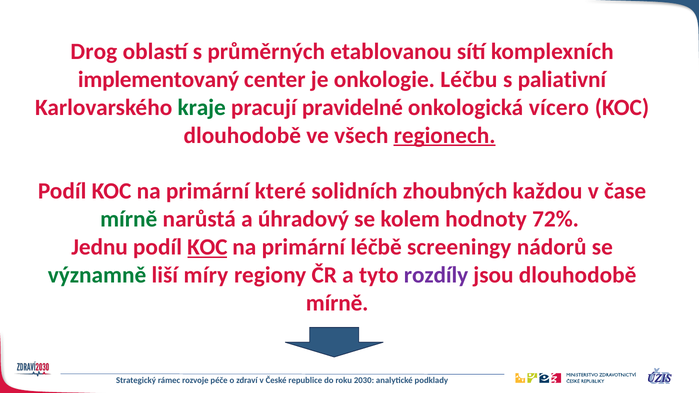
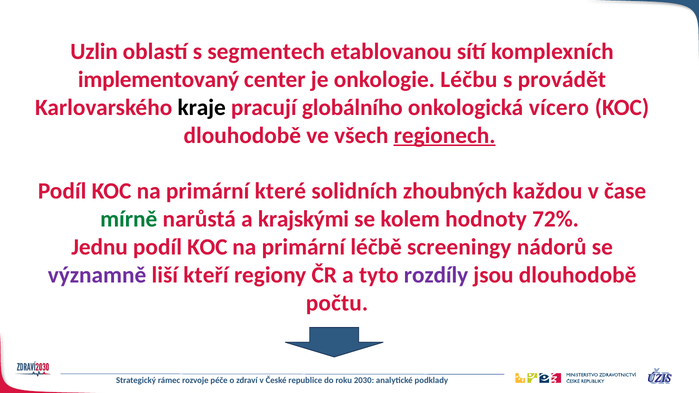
Drog: Drog -> Uzlin (94, 52)
průměrných: průměrných -> segmentech (266, 52)
paliativní: paliativní -> provádět (562, 80)
kraje colour: green -> black (202, 107)
pravidelné: pravidelné -> globálního (352, 107)
úhradový: úhradový -> krajskými (304, 219)
KOC underline: present -> none (207, 247)
významně colour: green -> purple (97, 275)
míry: míry -> kteří (206, 275)
mírně: mírně -> počtu (337, 303)
